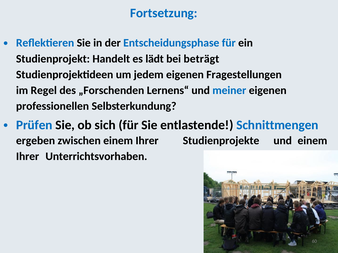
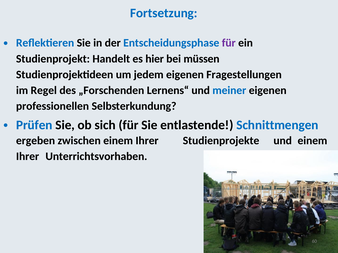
für colour: blue -> purple (229, 43)
lädt: lädt -> hier (155, 59)
beträgt: beträgt -> müssen (202, 59)
